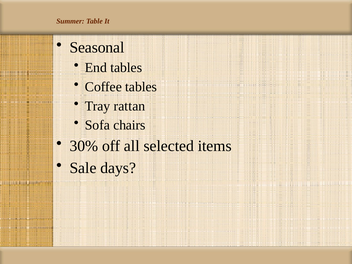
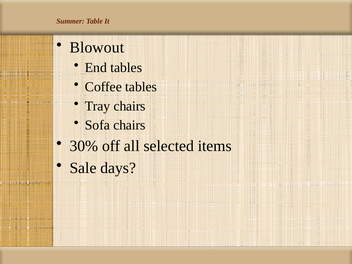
Seasonal: Seasonal -> Blowout (97, 47)
Tray rattan: rattan -> chairs (130, 106)
